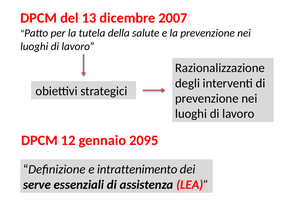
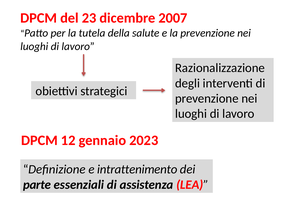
13: 13 -> 23 (89, 18)
2095: 2095 -> 2023 (144, 140)
serve: serve -> parte (37, 184)
